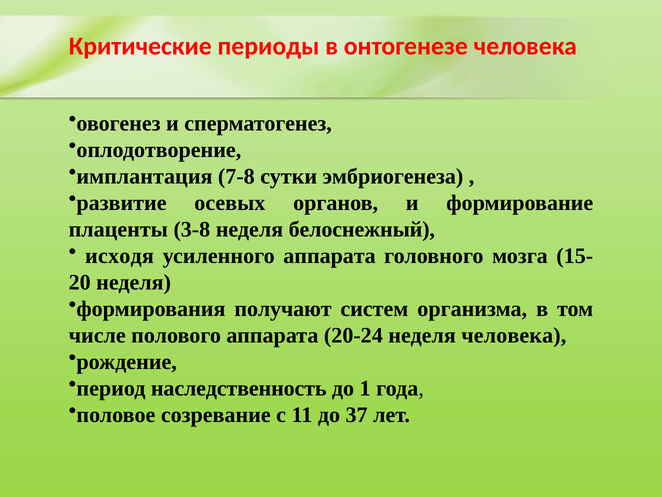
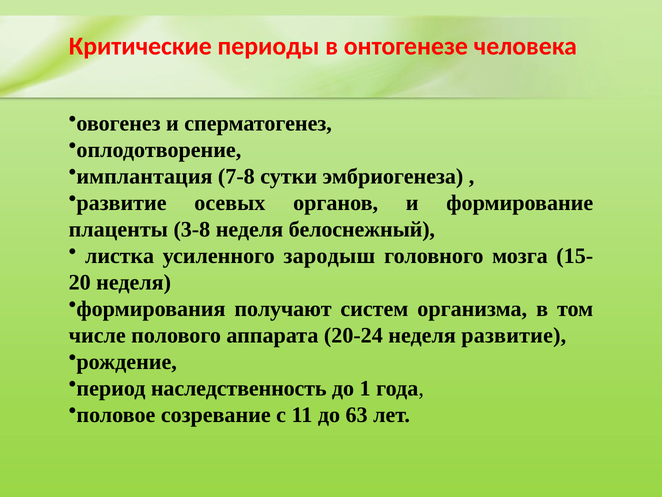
исходя: исходя -> листка (120, 256)
усиленного аппарата: аппарата -> зародыш (329, 256)
неделя человека: человека -> развитие (514, 335)
37: 37 -> 63 (357, 414)
